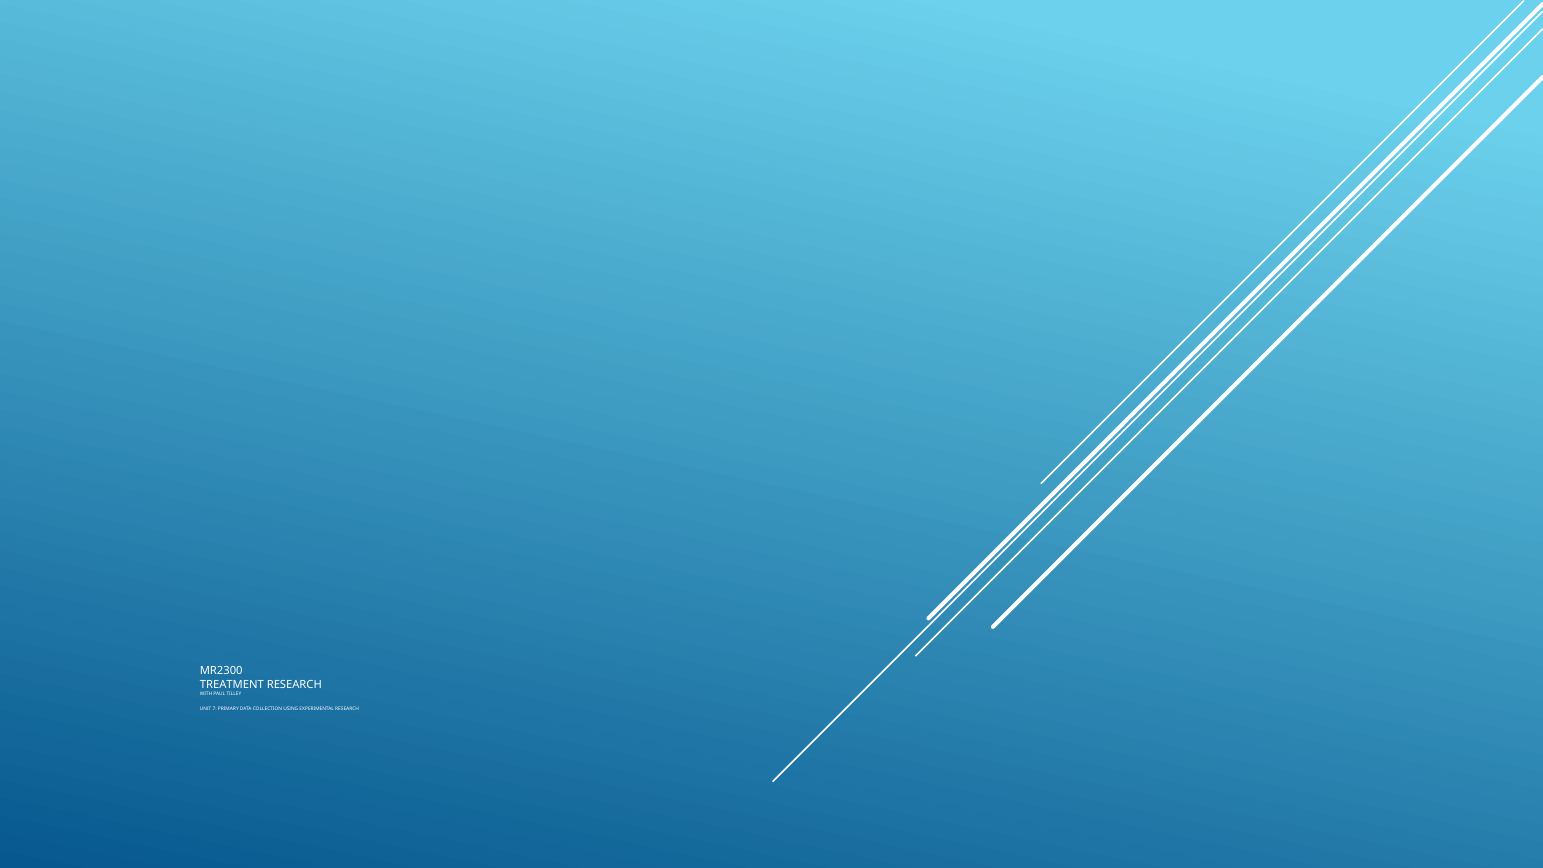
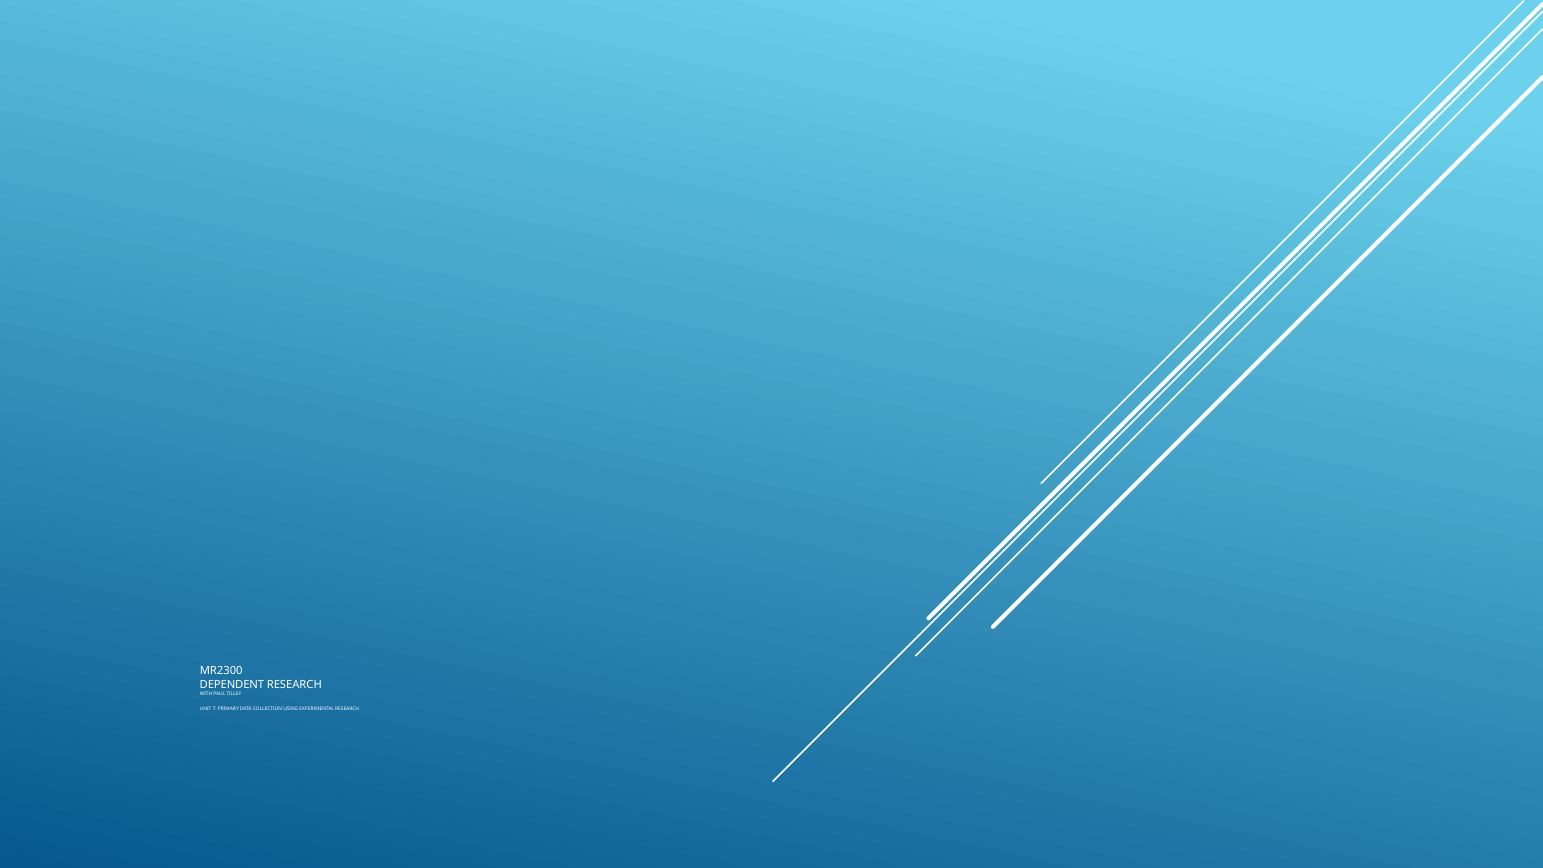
TREATMENT: TREATMENT -> DEPENDENT (232, 685)
